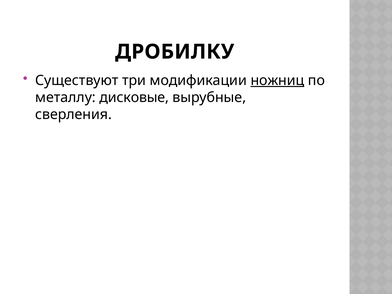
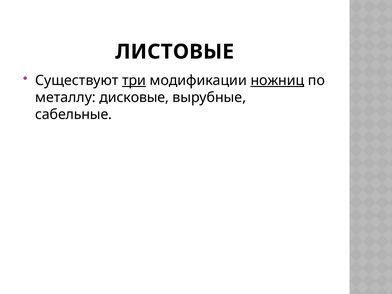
ДРОБИЛКУ: ДРОБИЛКУ -> ЛИСТОВЫЕ (175, 52)
три underline: none -> present (134, 80)
сверления: сверления -> сабельные (74, 114)
